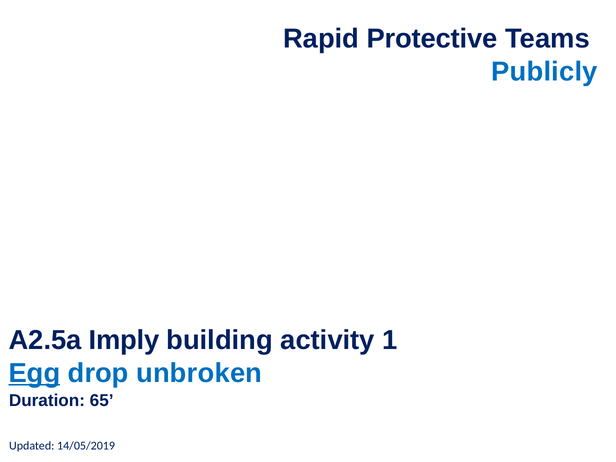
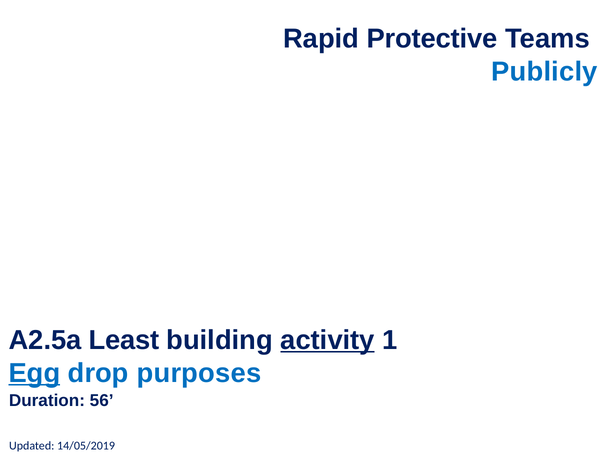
Imply: Imply -> Least (124, 340)
activity underline: none -> present (328, 340)
unbroken: unbroken -> purposes (199, 373)
65: 65 -> 56 (102, 401)
